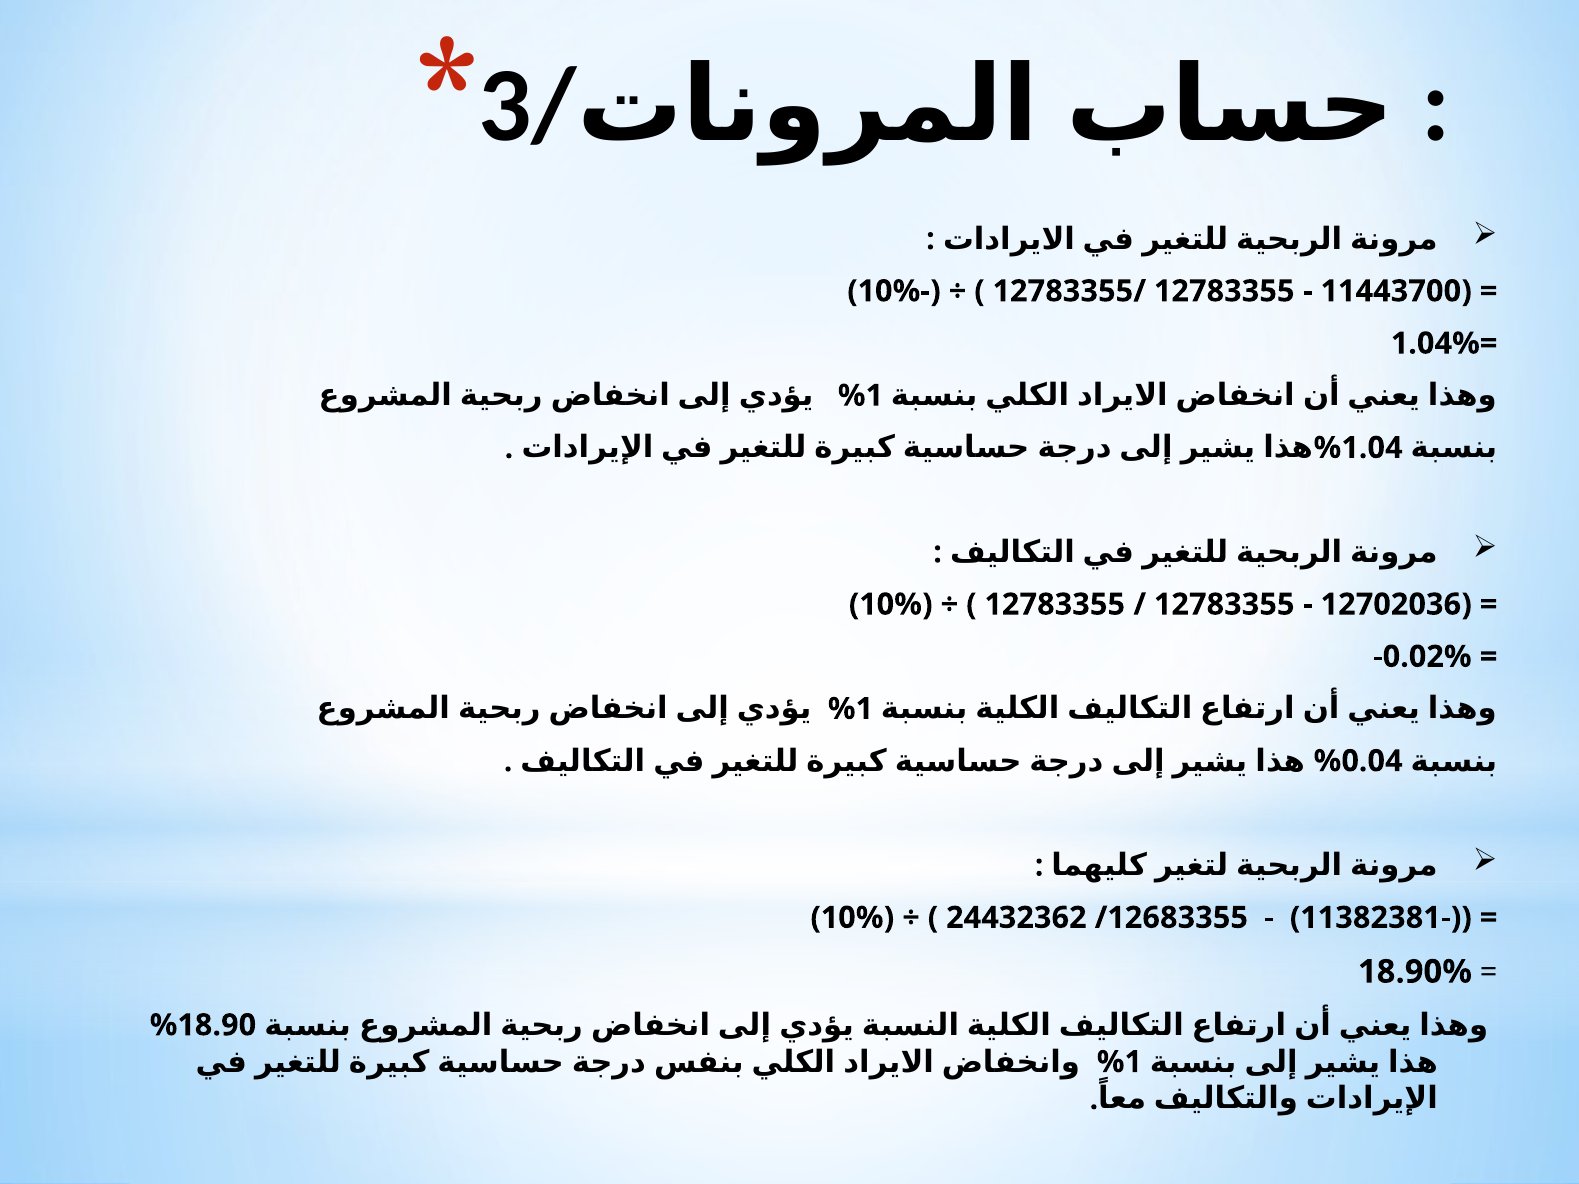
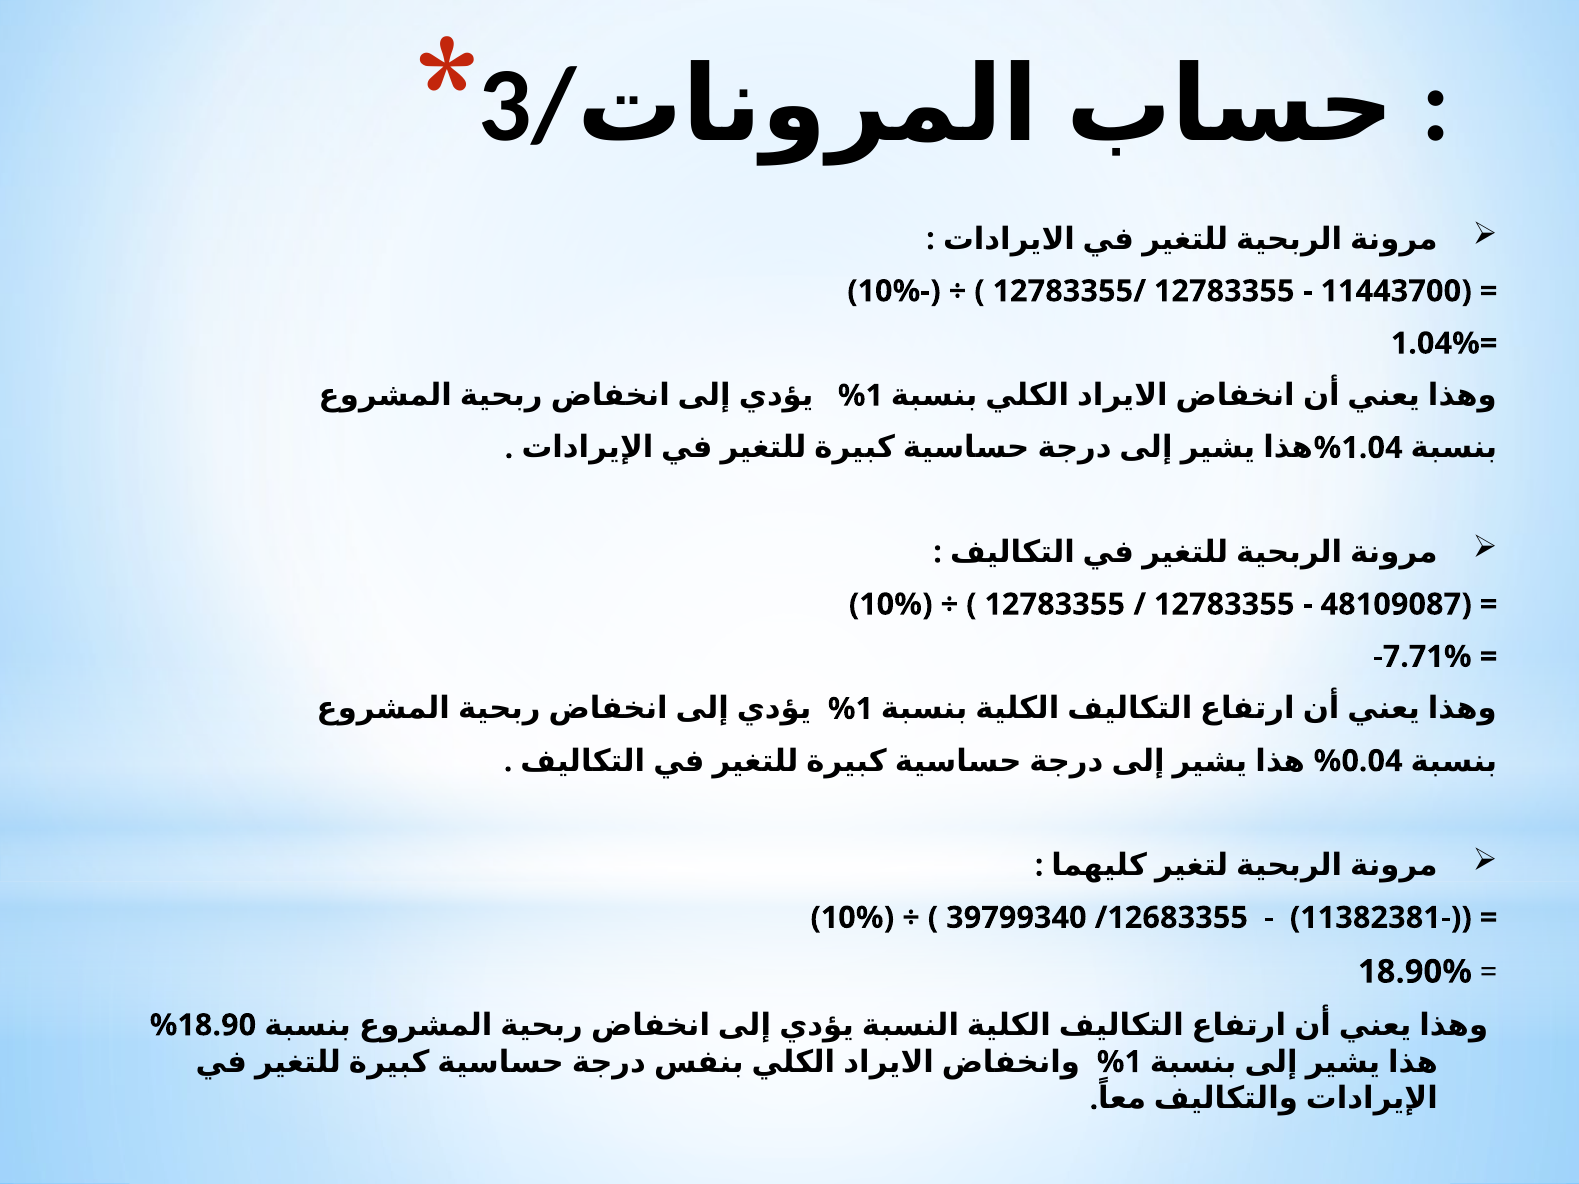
12702036: 12702036 -> 48109087 (1391, 605)
0.02%: 0.02% -> 7.71% (1427, 657)
24432362: 24432362 -> 39799340 (1016, 918)
